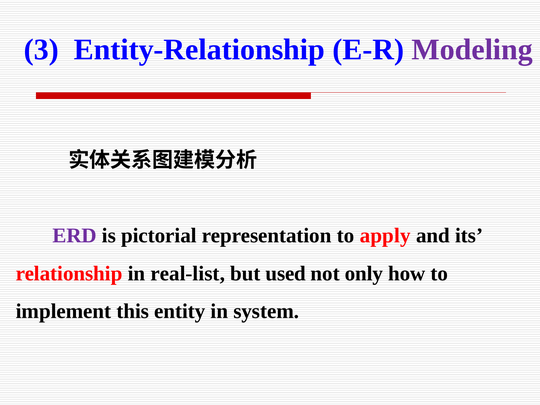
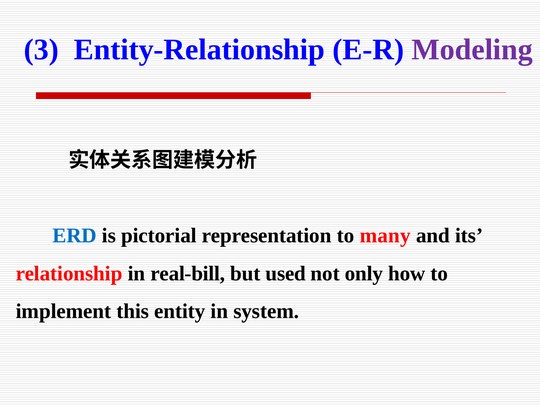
ERD colour: purple -> blue (75, 236)
apply: apply -> many (385, 236)
real-list: real-list -> real-bill (188, 274)
